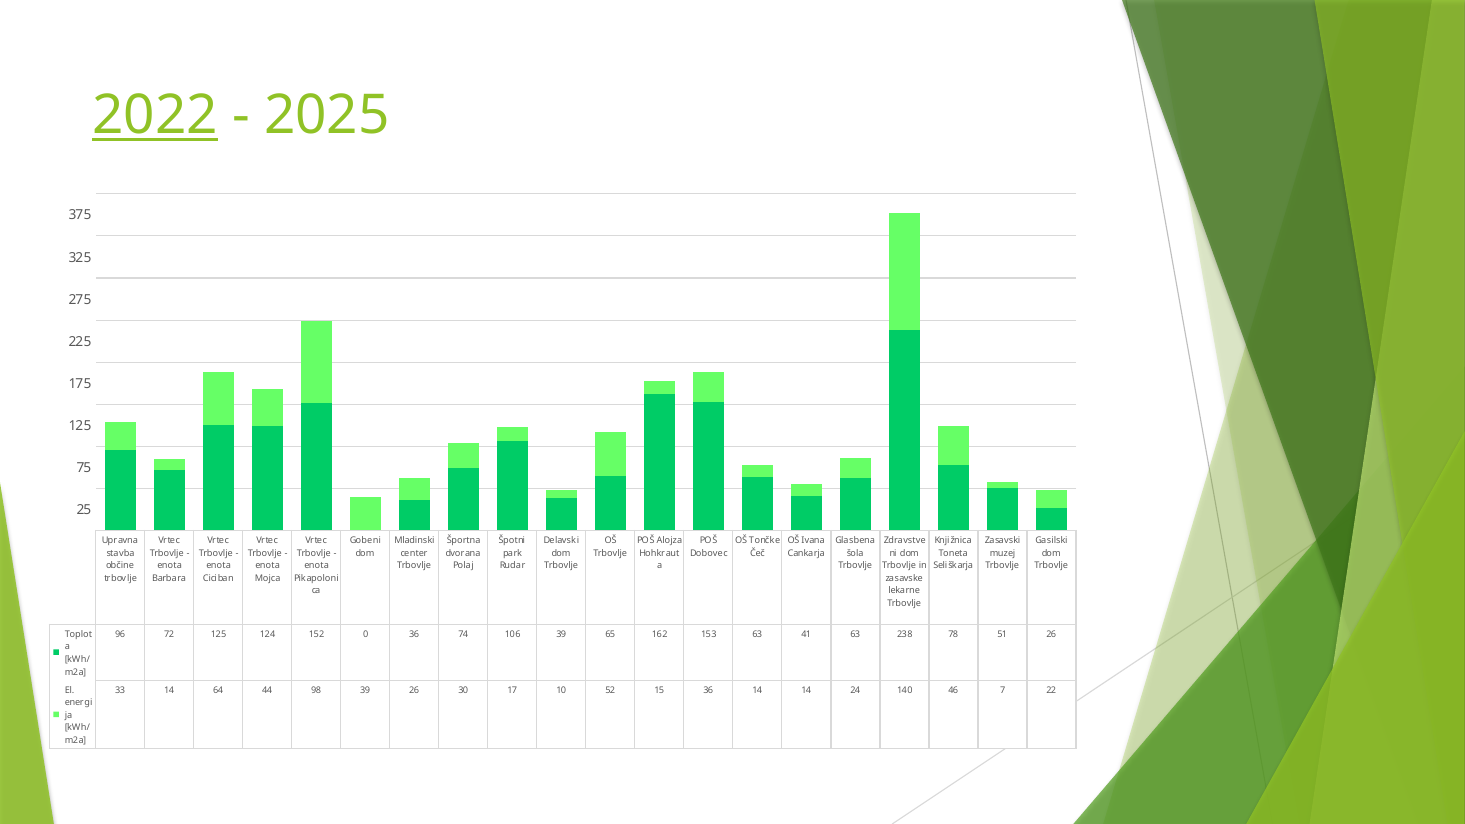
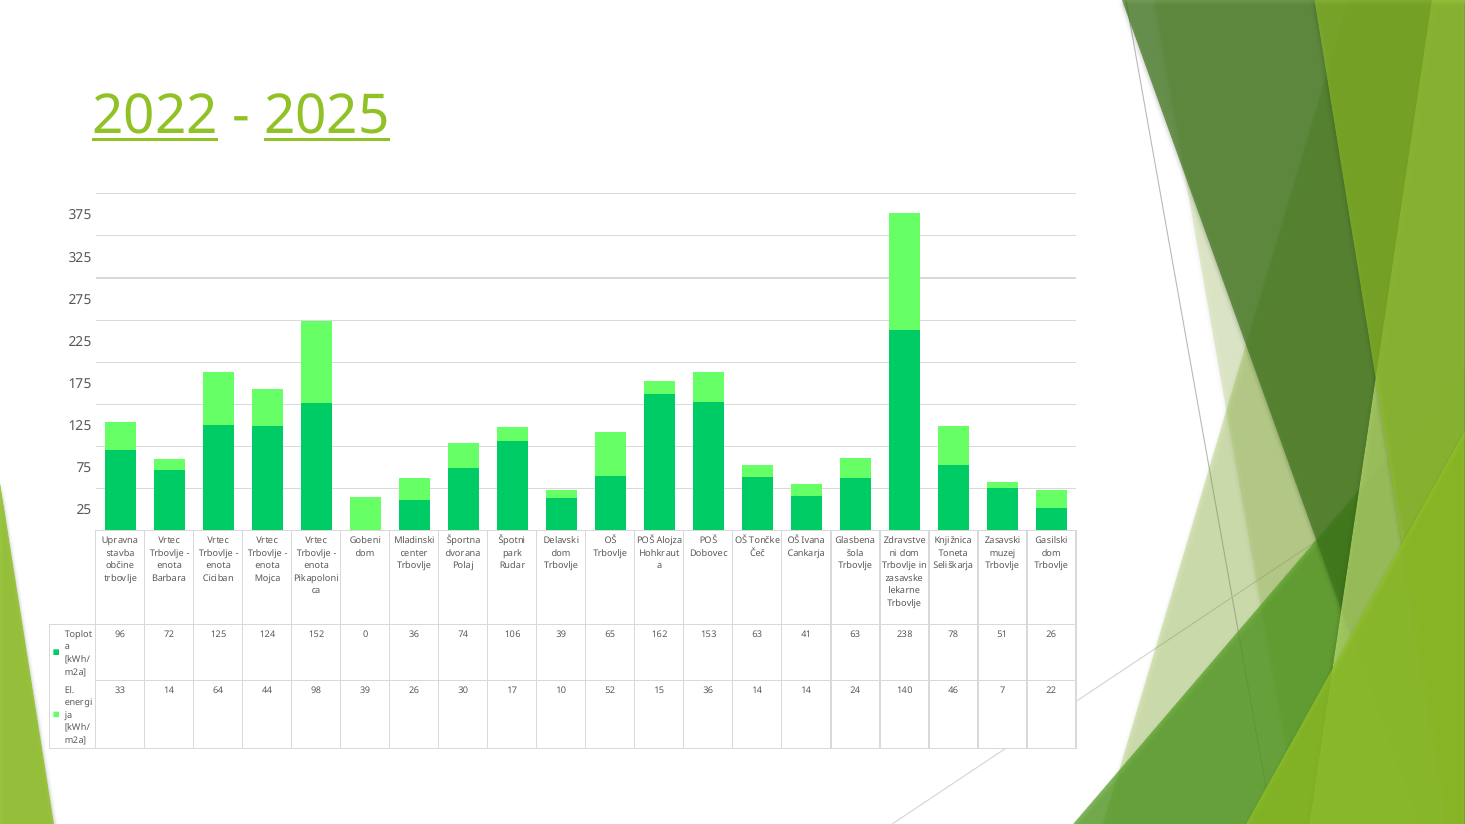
2025 underline: none -> present (327, 116)
